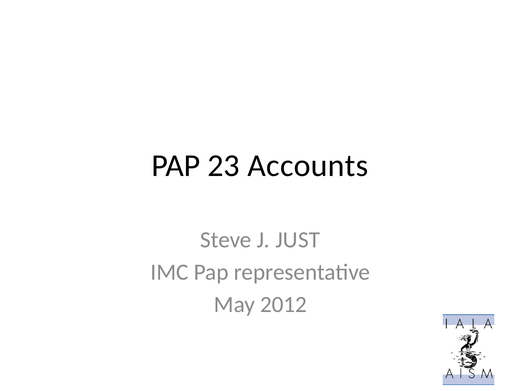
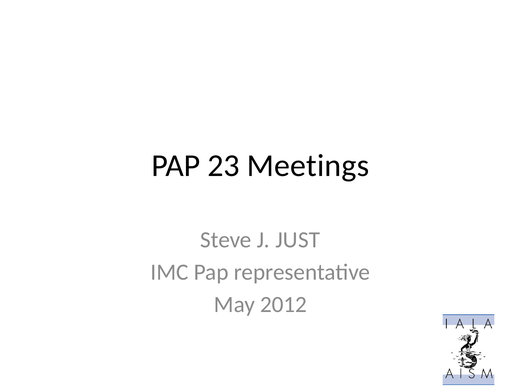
Accounts: Accounts -> Meetings (308, 165)
